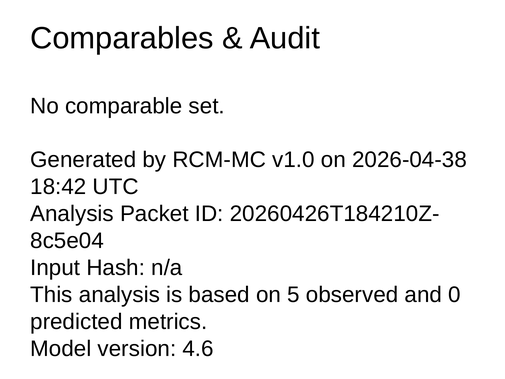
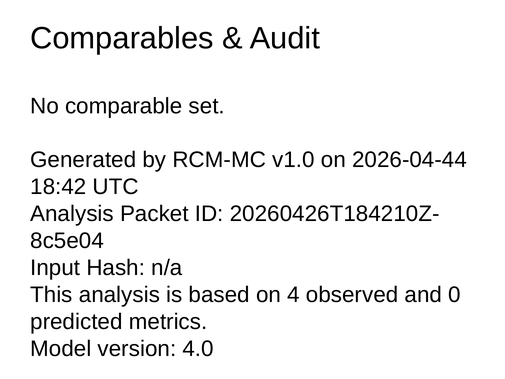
2026-04-38: 2026-04-38 -> 2026-04-44 (409, 160)
5: 5 -> 4 (293, 294)
4.6: 4.6 -> 4.0 (198, 348)
